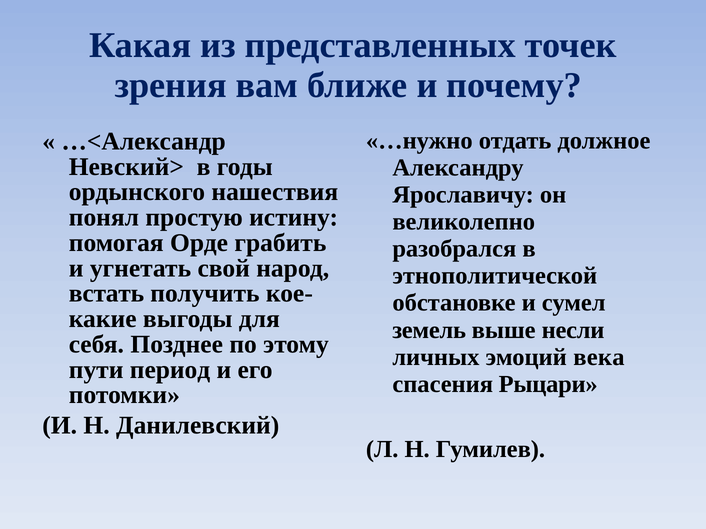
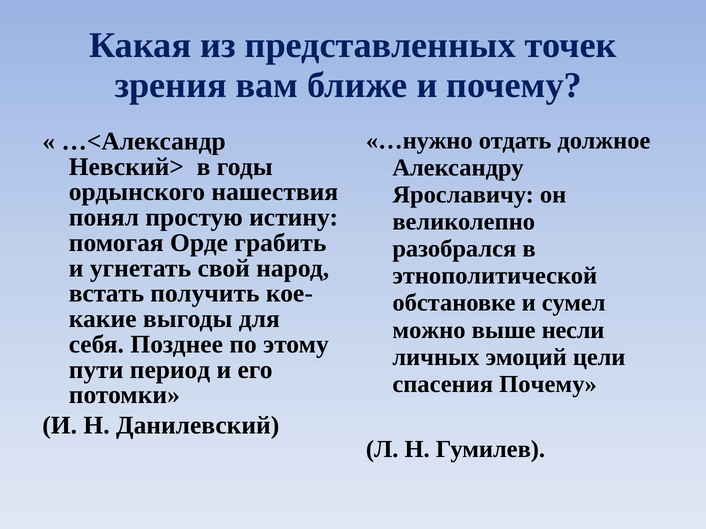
земель: земель -> можно (429, 330)
века: века -> цели (599, 357)
спасения Рыцари: Рыцари -> Почему (548, 384)
